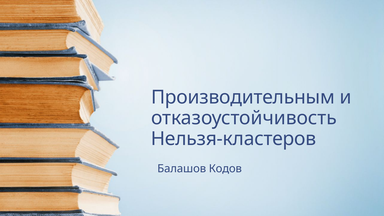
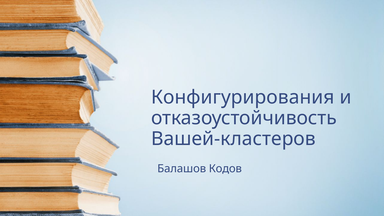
Производительным: Производительным -> Конфигурирования (243, 97)
Нельзя-кластеров: Нельзя-кластеров -> Вашей-кластеров (233, 139)
